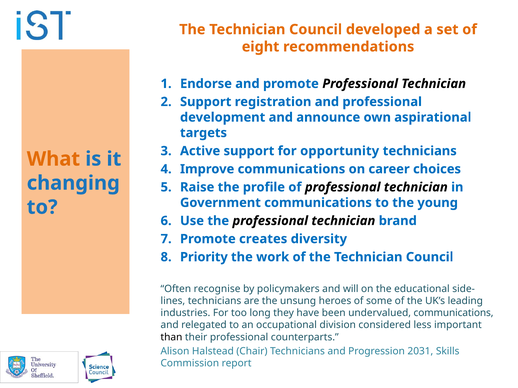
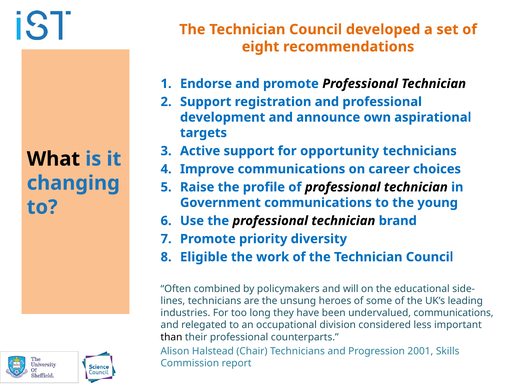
What colour: orange -> black (53, 159)
creates: creates -> priority (263, 239)
Priority: Priority -> Eligible (204, 257)
recognise: recognise -> combined (217, 289)
2031: 2031 -> 2001 (420, 352)
